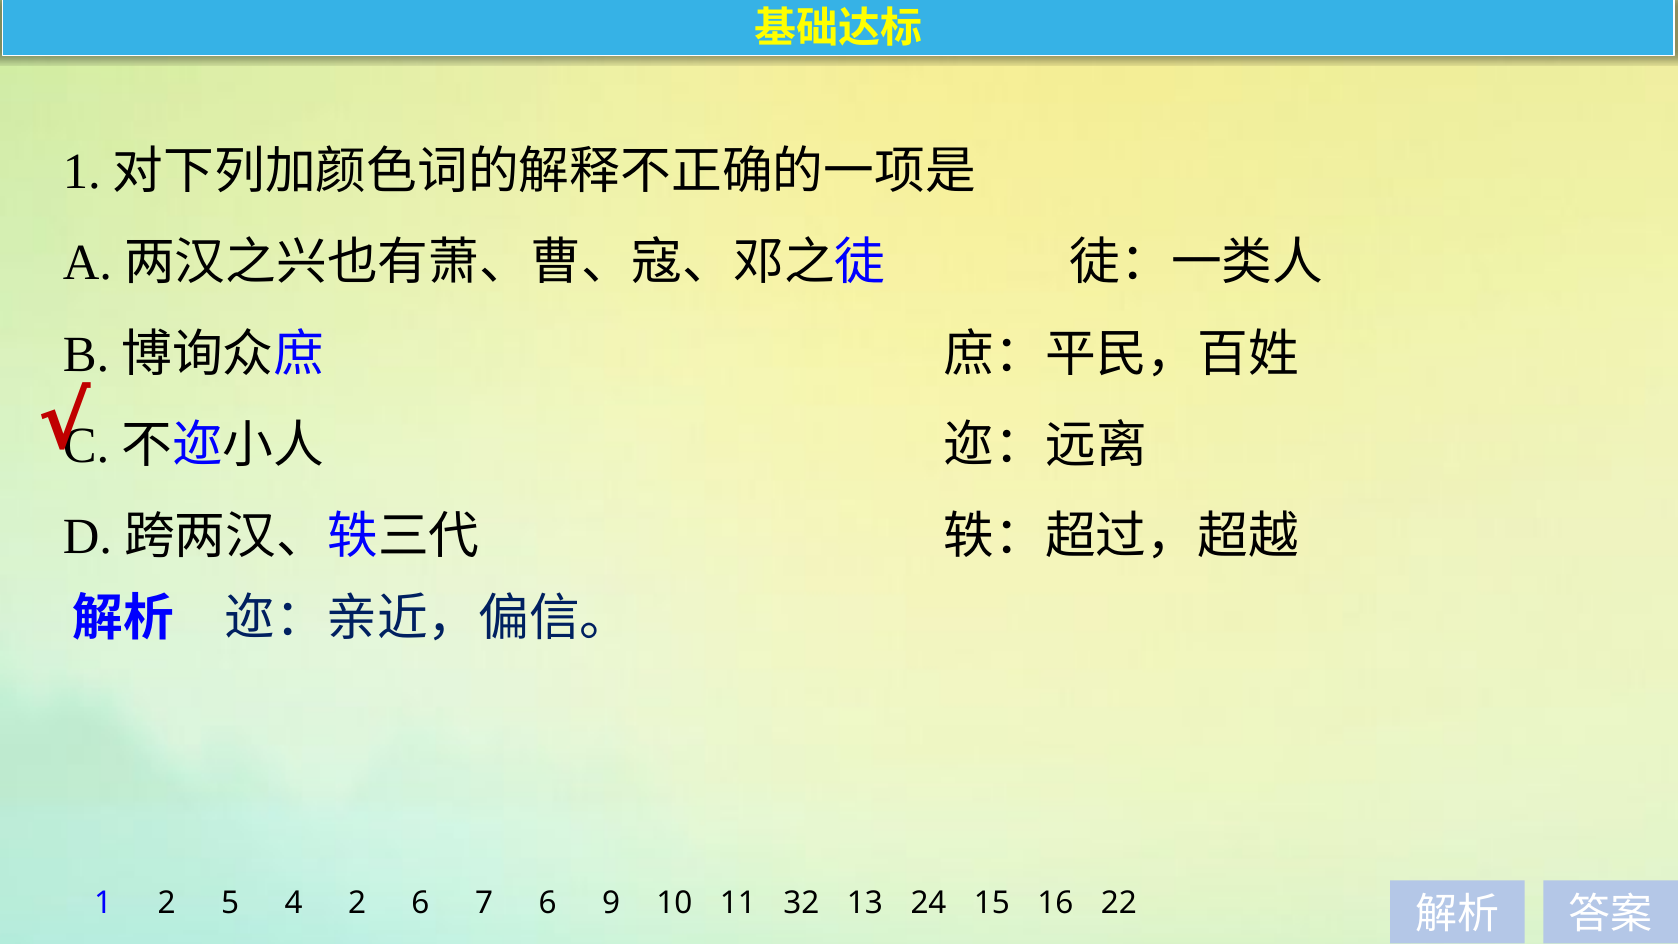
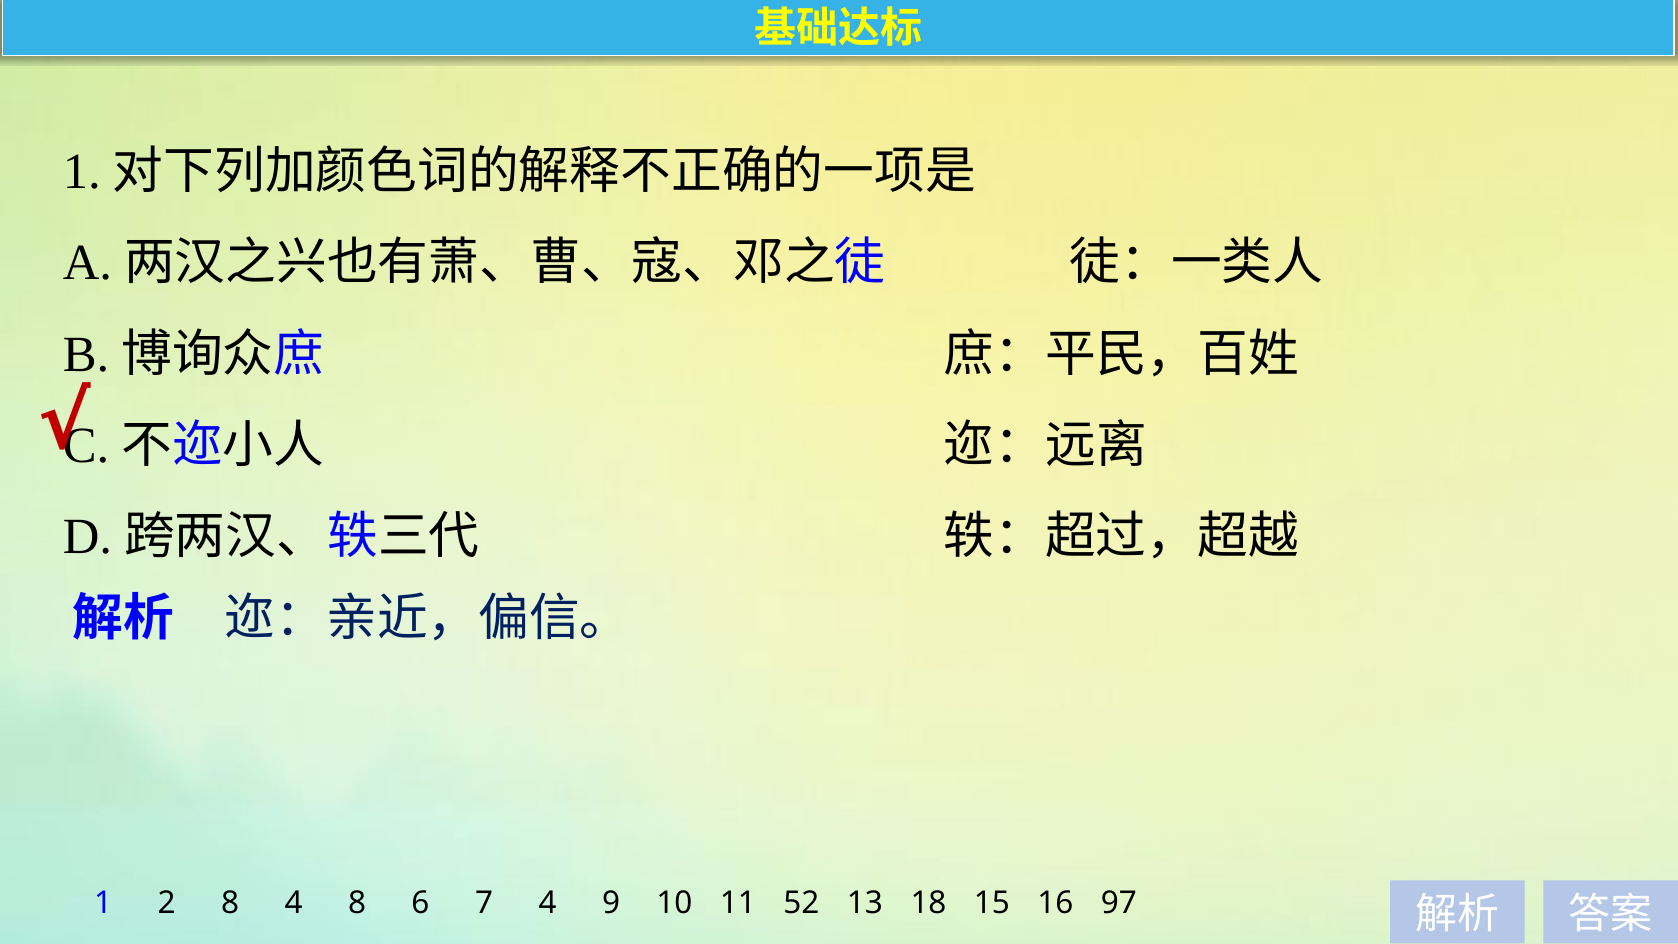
2 5: 5 -> 8 (230, 903)
4 2: 2 -> 8 (357, 903)
7 6: 6 -> 4 (548, 903)
32: 32 -> 52 (801, 903)
24: 24 -> 18 (928, 903)
22: 22 -> 97 (1119, 903)
